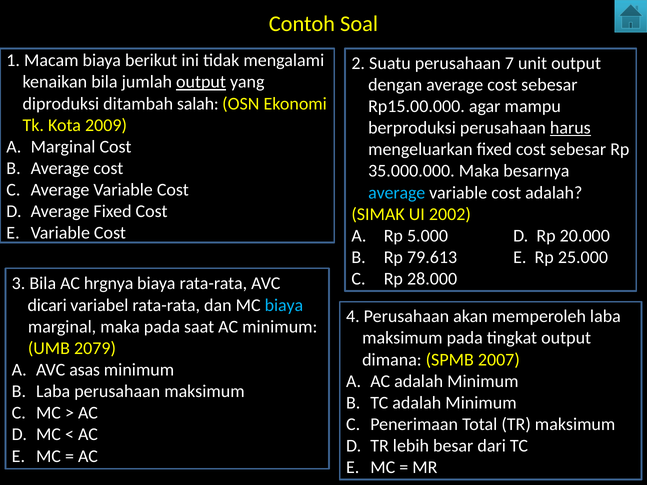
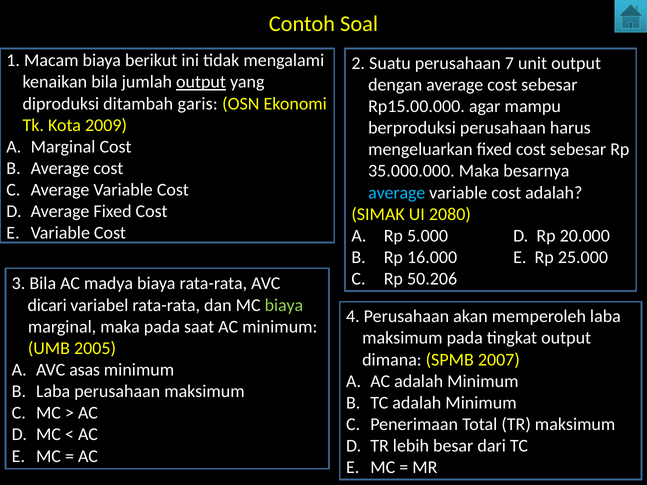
salah: salah -> garis (198, 104)
harus underline: present -> none (570, 128)
2002: 2002 -> 2080 (450, 214)
79.613: 79.613 -> 16.000 (432, 257)
28.000: 28.000 -> 50.206 (432, 279)
hrgnya: hrgnya -> madya (109, 284)
biaya colour: light blue -> light green (284, 305)
2079: 2079 -> 2005 (95, 348)
